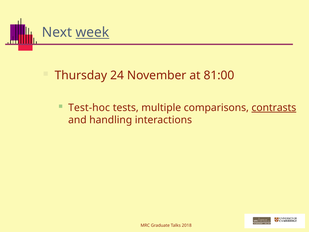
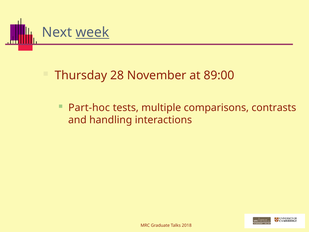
24: 24 -> 28 (117, 75)
81:00: 81:00 -> 89:00 (219, 75)
Test-hoc: Test-hoc -> Part-hoc (89, 108)
contrasts underline: present -> none (274, 108)
